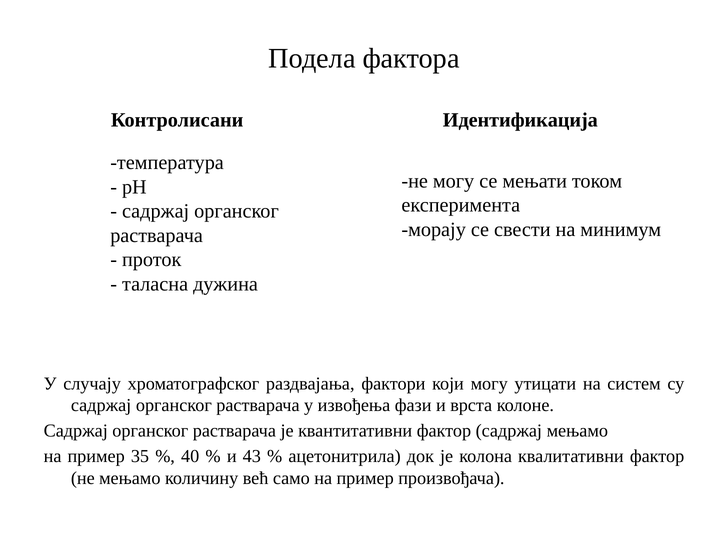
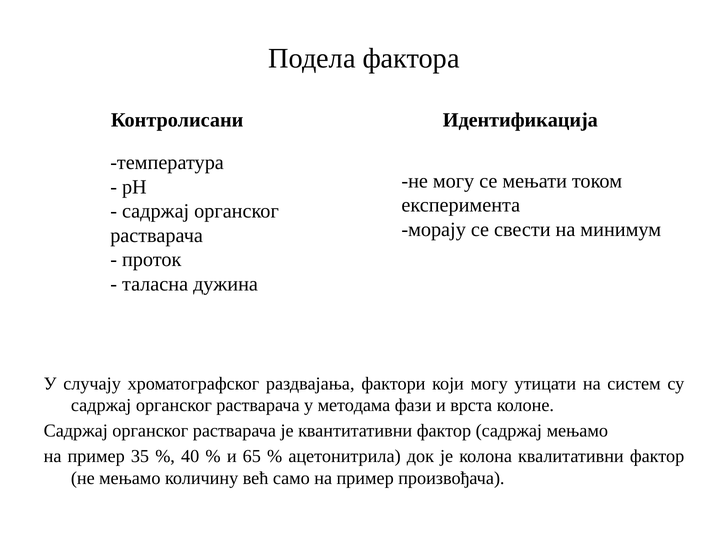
извођења: извођења -> методама (354, 405)
43: 43 -> 65 (252, 456)
